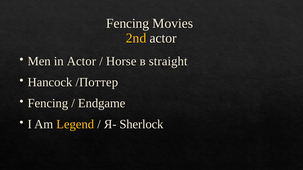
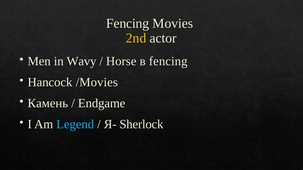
in Actor: Actor -> Wavy (82, 61)
в straight: straight -> fencing (168, 61)
/Поттер: /Поттер -> /Movies (97, 82)
Fencing: Fencing -> Камень (48, 104)
Legend colour: yellow -> light blue (75, 125)
